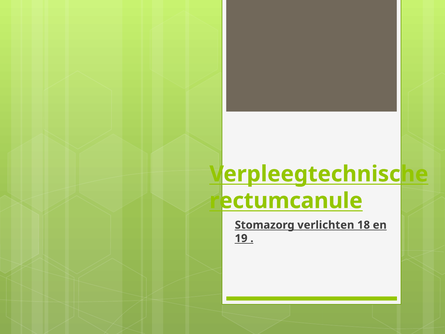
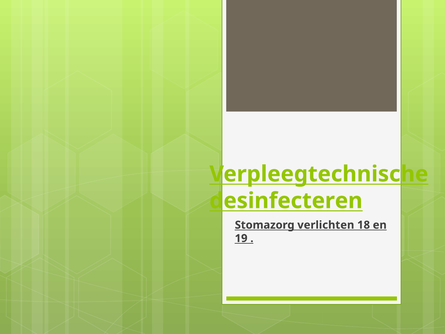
rectumcanule: rectumcanule -> desinfecteren (286, 201)
